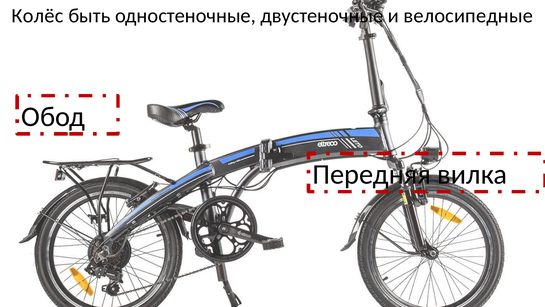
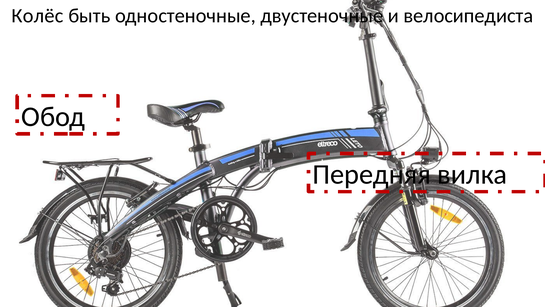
велосипедные: велосипедные -> велосипедиста (468, 16)
